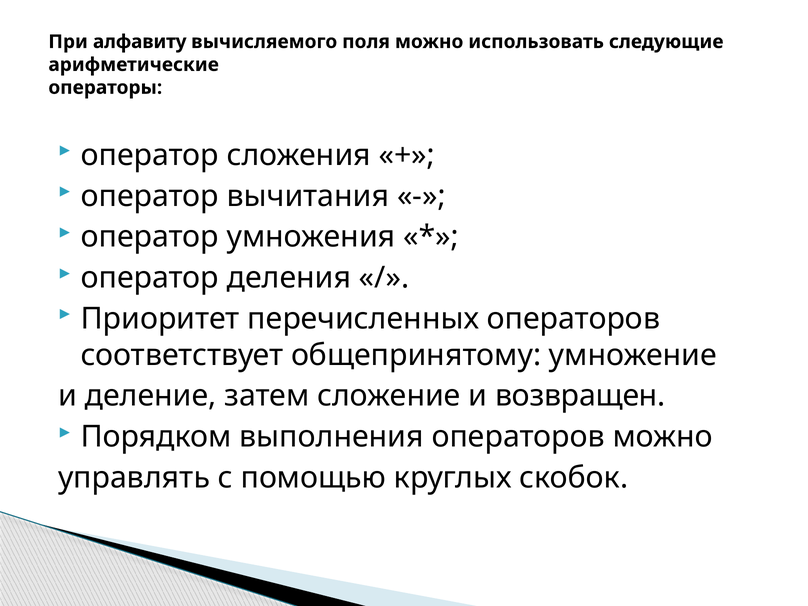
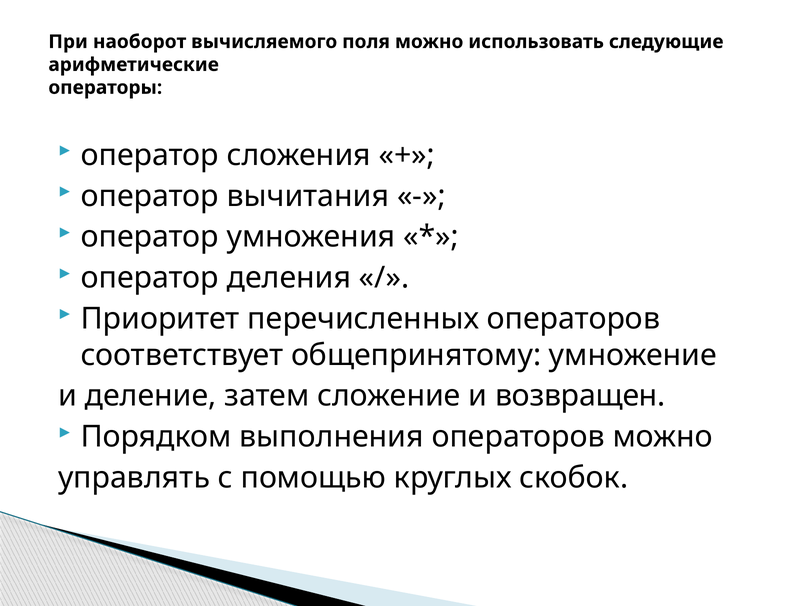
алфавиту: алфавиту -> наоборот (140, 42)
